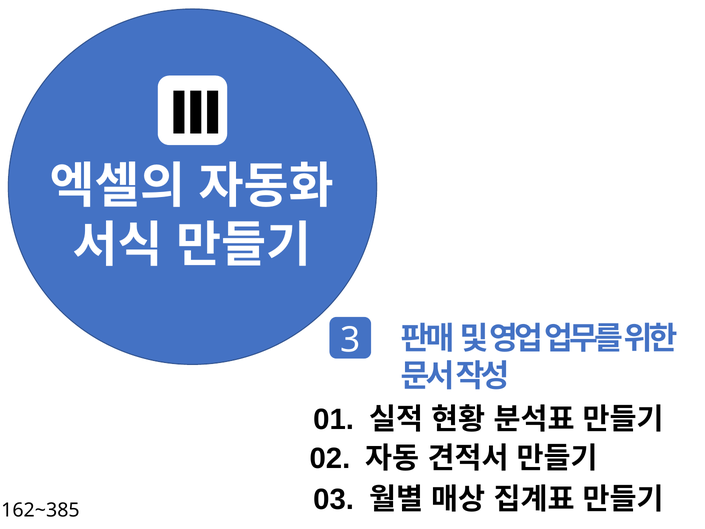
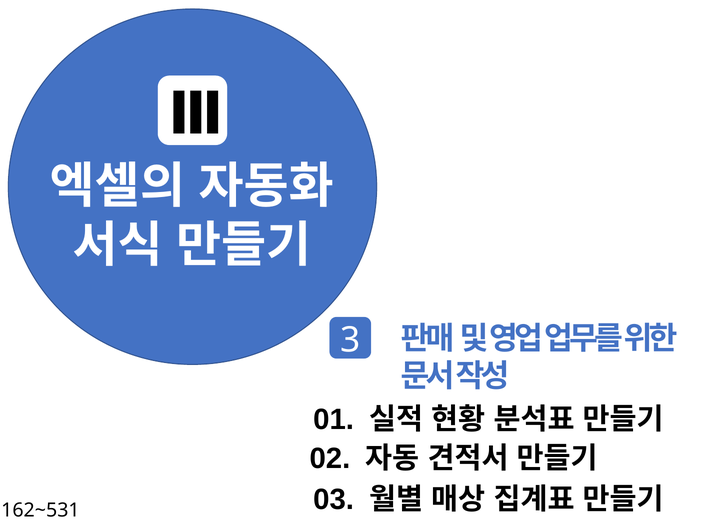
162~385: 162~385 -> 162~531 (40, 510)
